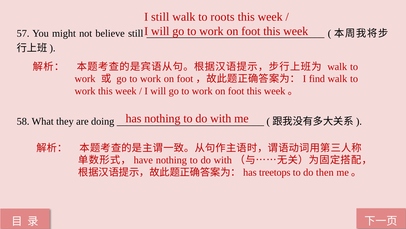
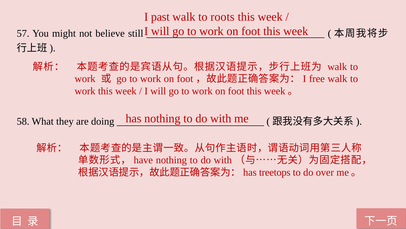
I still: still -> past (160, 17)
find: find -> free (317, 79)
then: then -> over (325, 172)
